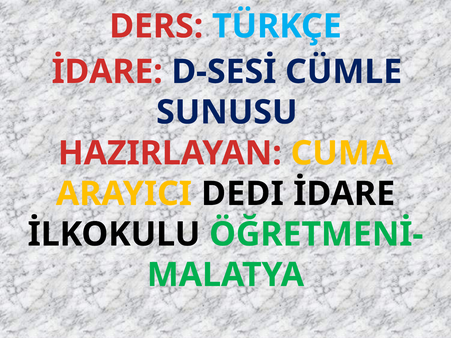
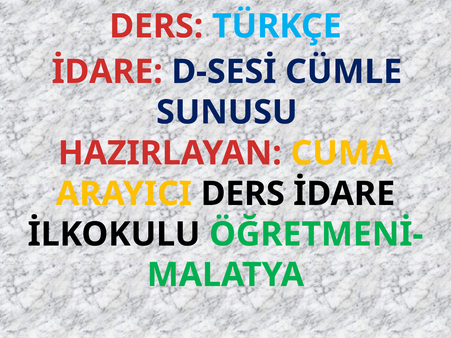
ARAYICI DEDI: DEDI -> DERS (243, 194)
